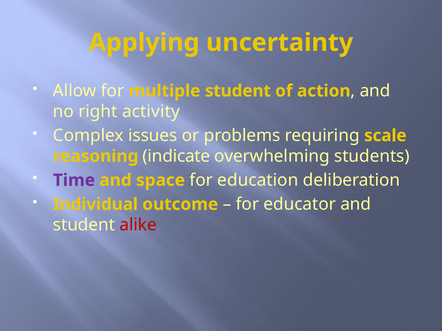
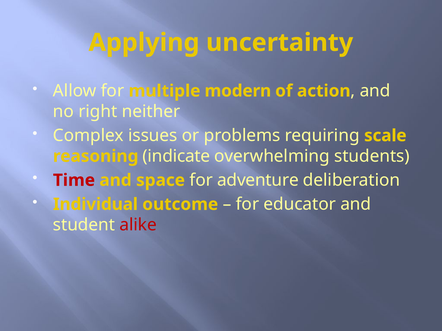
multiple student: student -> modern (238, 91)
activity: activity -> neither (151, 112)
Time colour: purple -> red (74, 180)
education: education -> adventure (258, 180)
